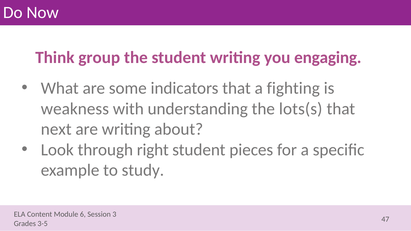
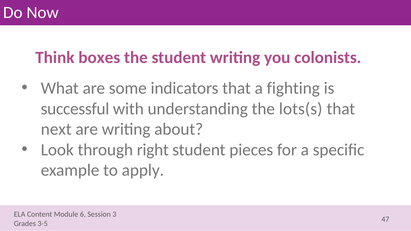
group: group -> boxes (99, 57)
engaging: engaging -> colonists (328, 57)
weakness: weakness -> successful (75, 109)
study: study -> apply (143, 170)
